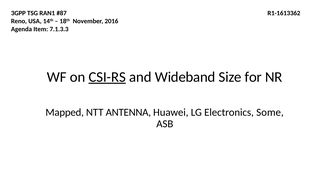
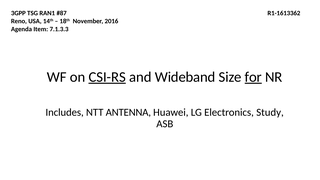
for underline: none -> present (253, 77)
Mapped: Mapped -> Includes (65, 112)
Some: Some -> Study (270, 112)
